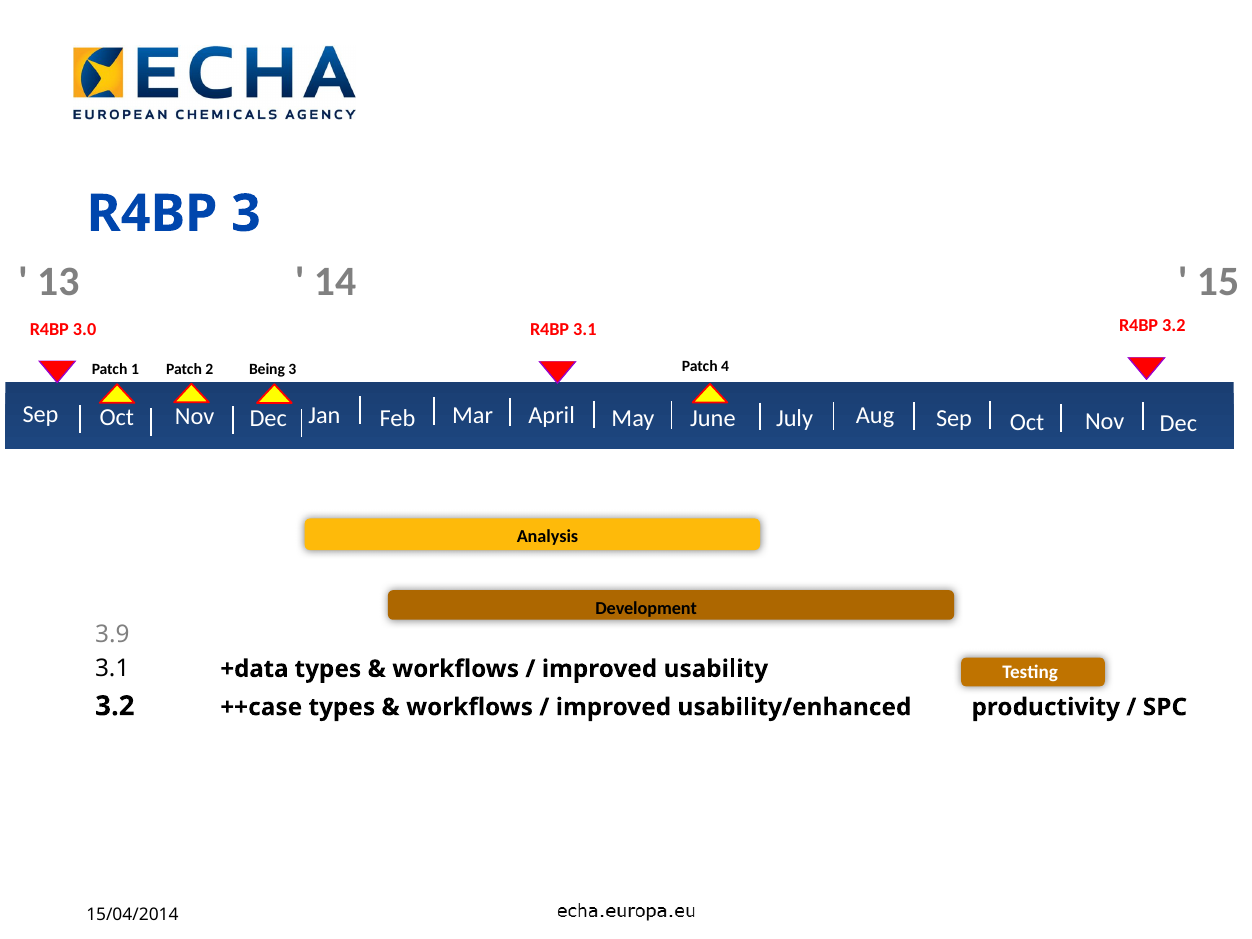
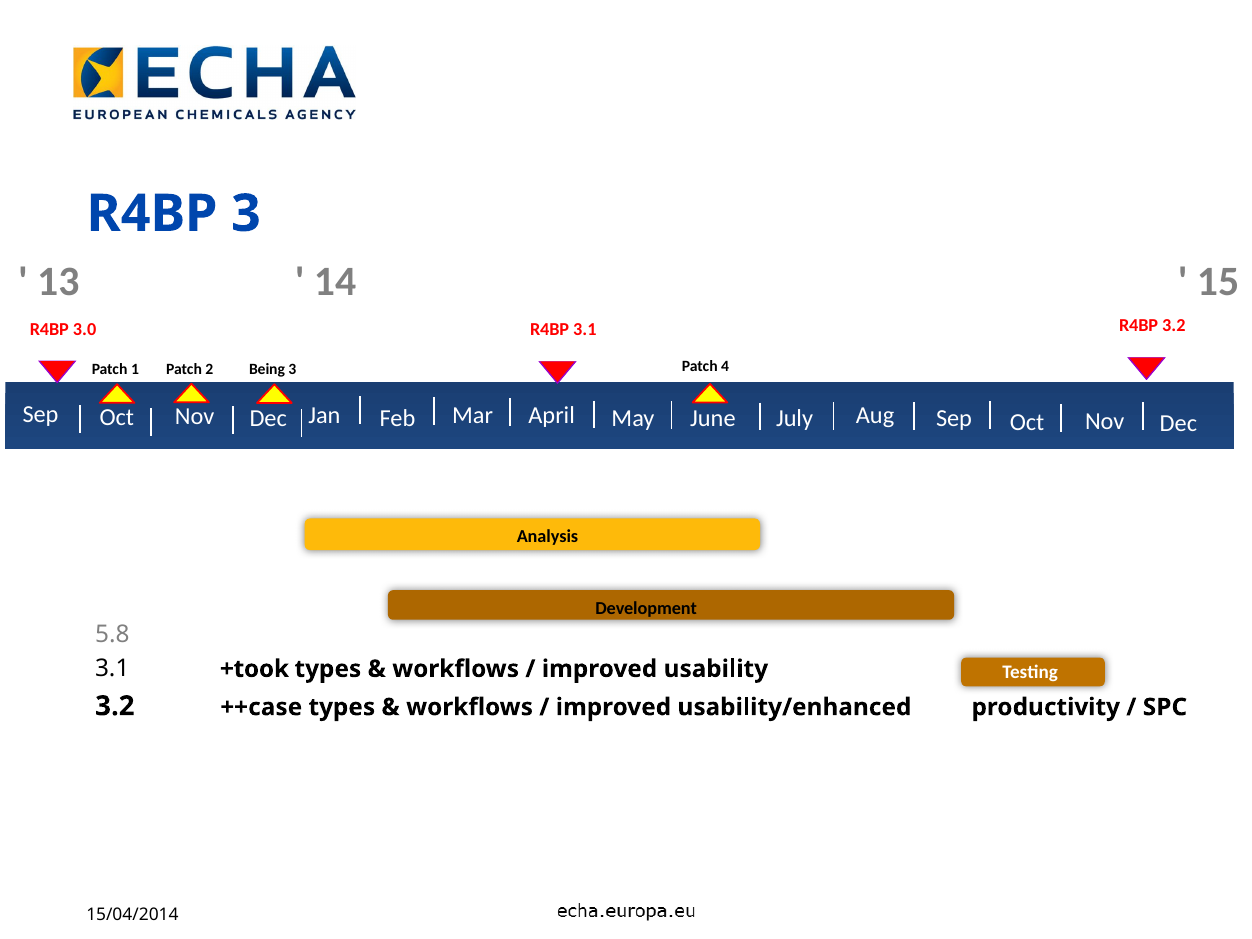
3.9: 3.9 -> 5.8 (112, 635)
+data: +data -> +took (254, 669)
